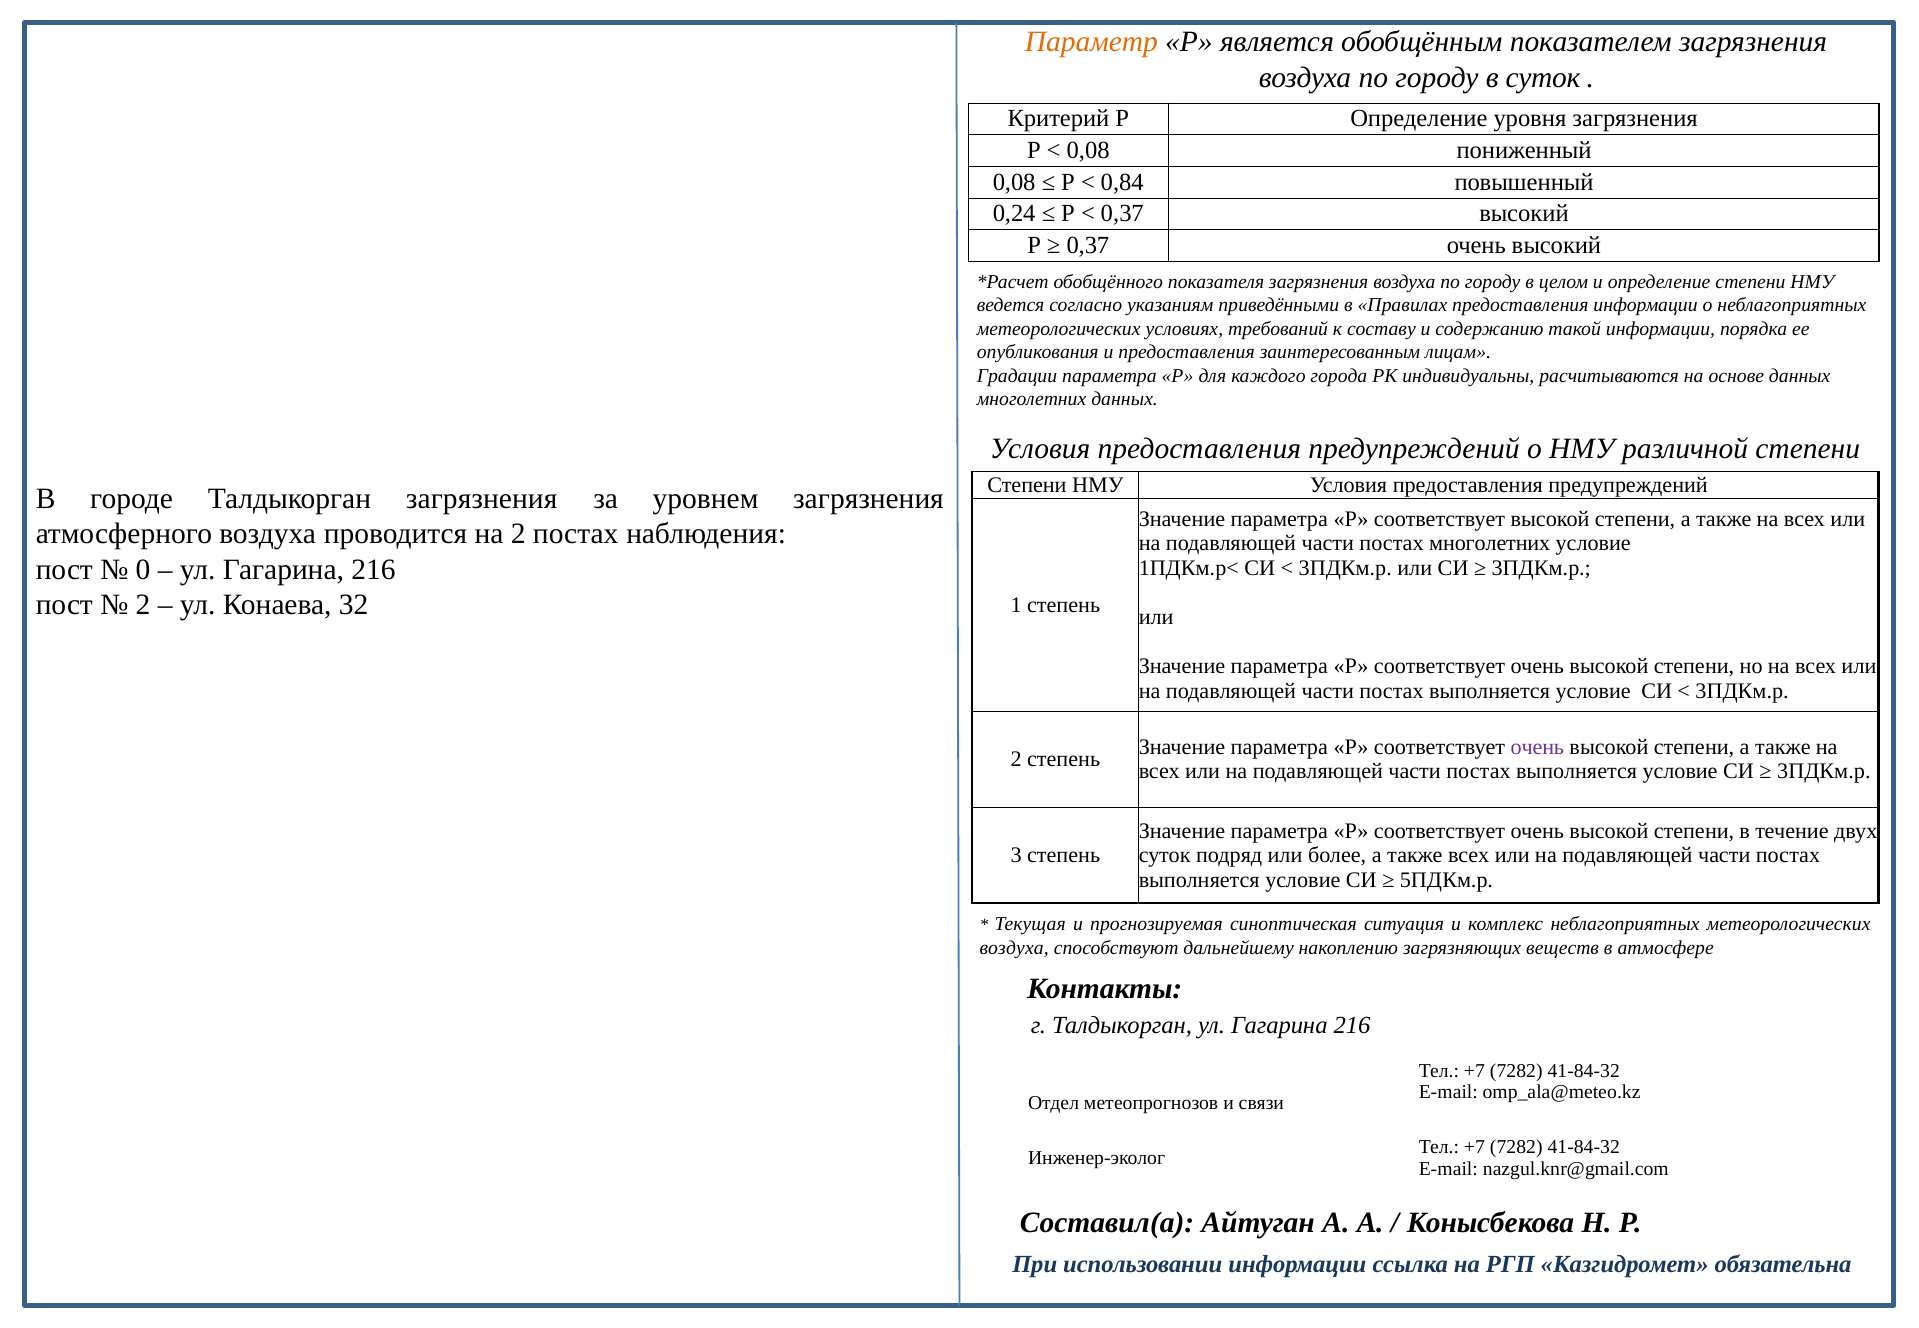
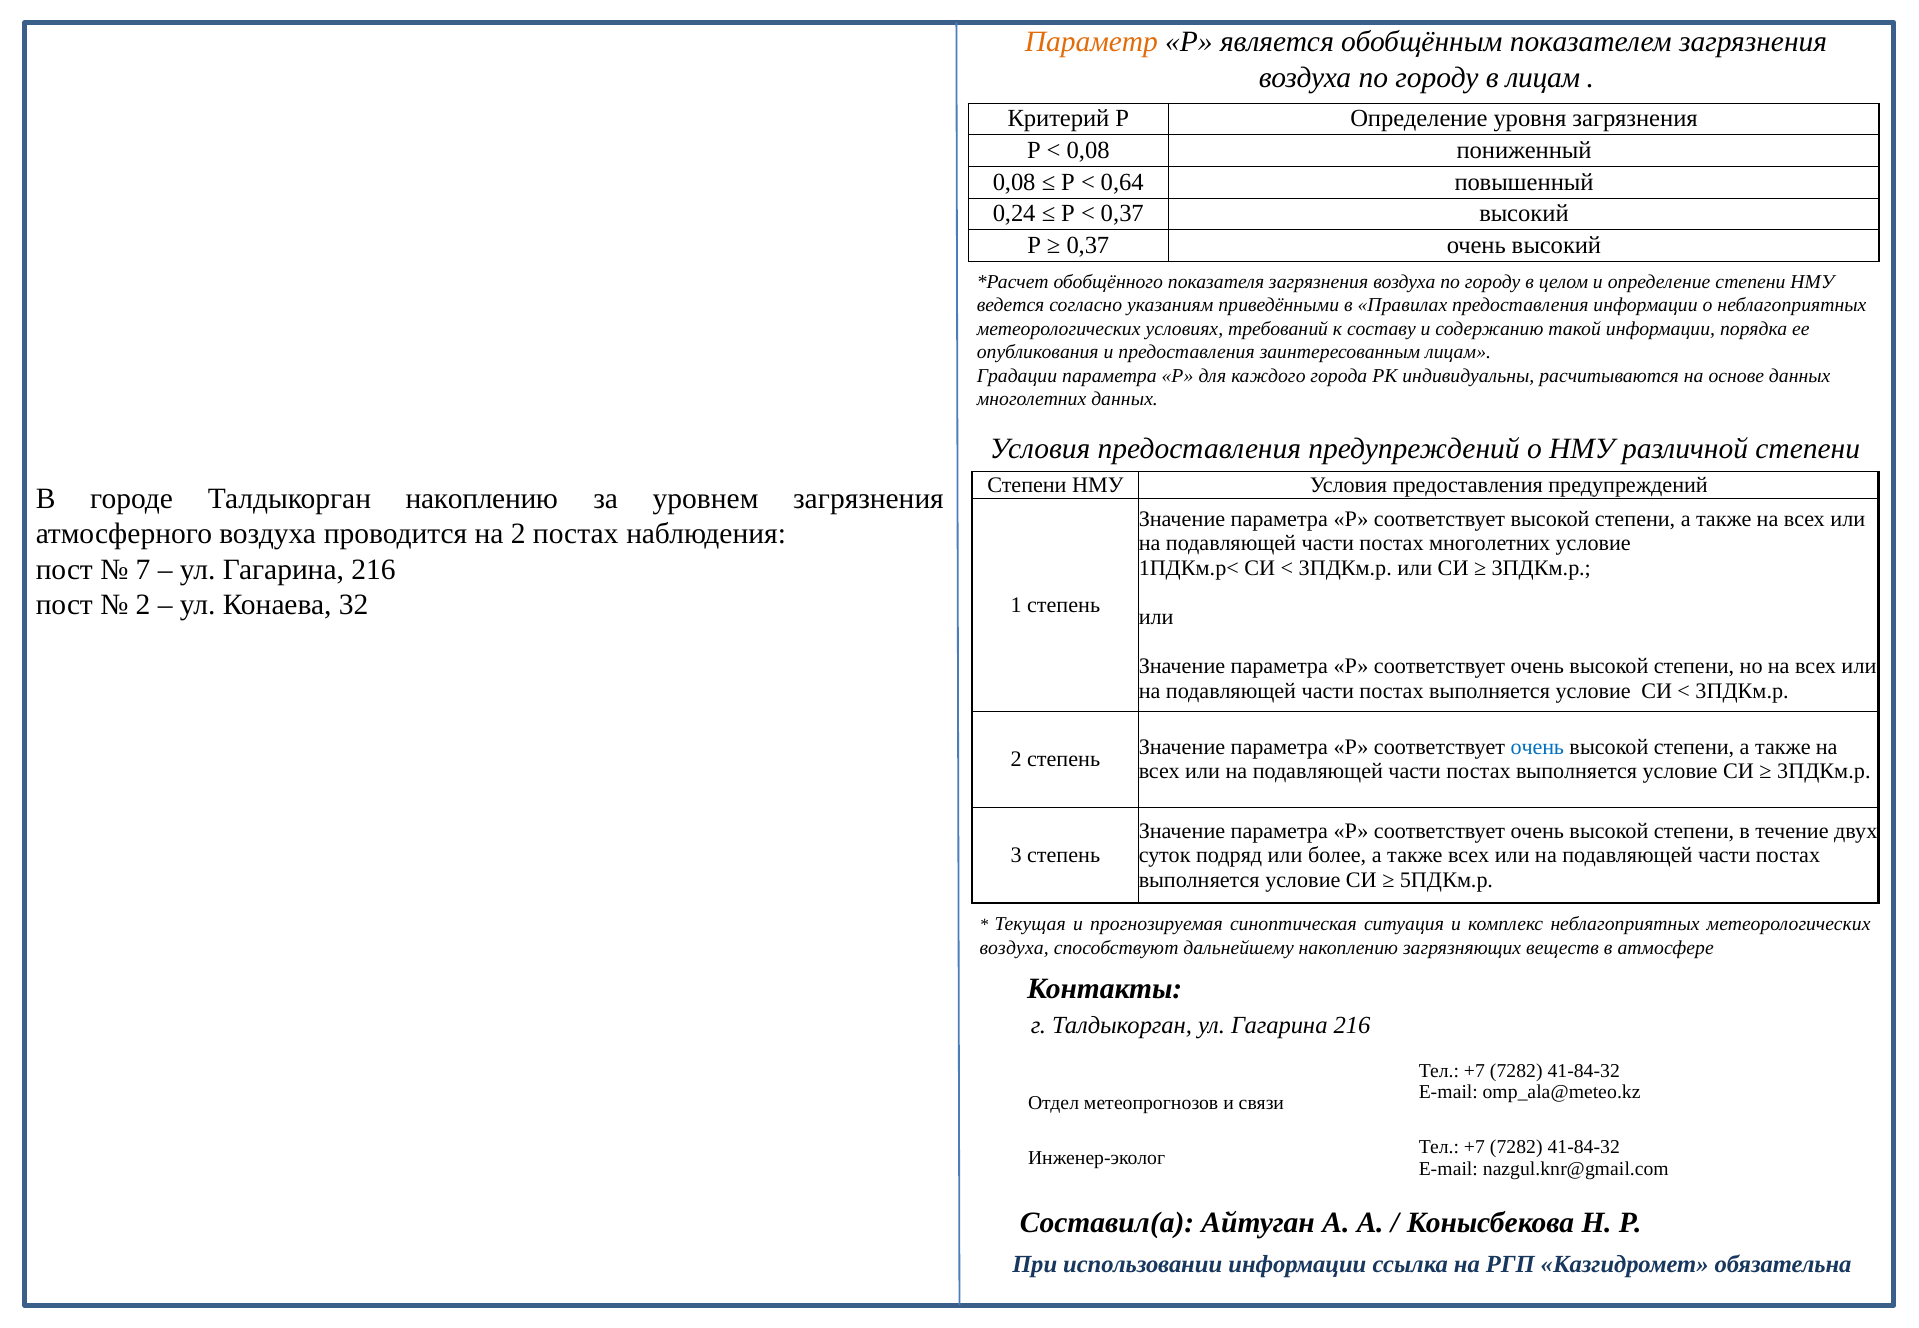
в суток: суток -> лицам (1543, 78)
0,84: 0,84 -> 0,64 (1122, 182)
Талдыкорган загрязнения: загрязнения -> накоплению (482, 499)
0: 0 -> 7 (143, 570)
очень colour: purple -> blue (1537, 747)
